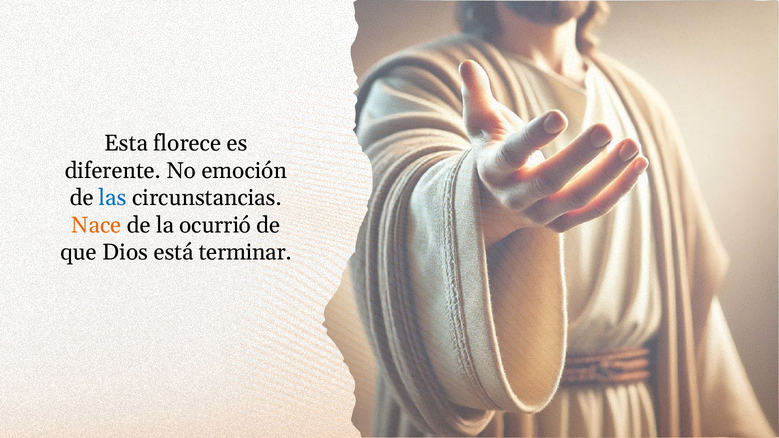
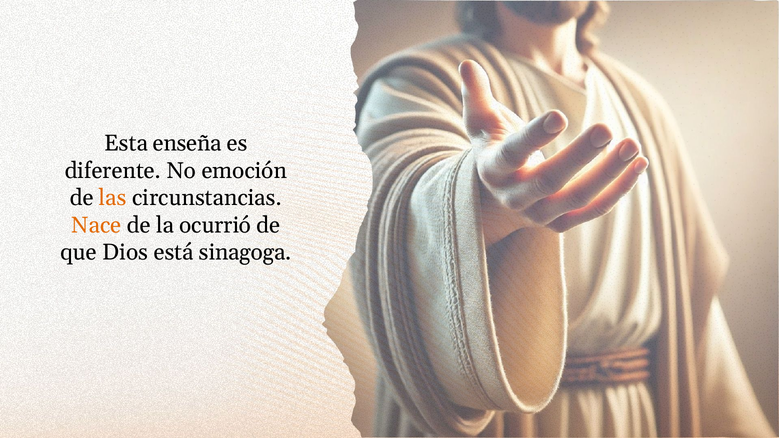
florece: florece -> enseña (187, 143)
las colour: blue -> orange (113, 198)
terminar: terminar -> sinagoga (245, 252)
